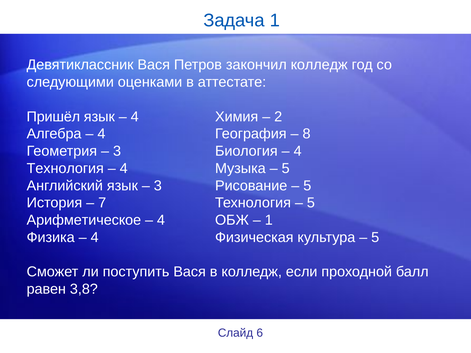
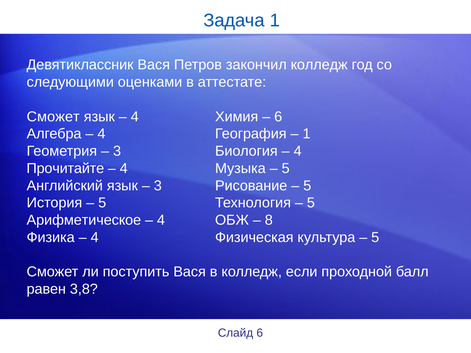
Пришёл: Пришёл -> Сможет (53, 117)
2: 2 -> 6 (278, 117)
8: 8 -> 1 (307, 134)
Технология: Технология -> Прочитайте (65, 168)
7: 7 -> 5 (102, 203)
1: 1 -> 8 (269, 220)
